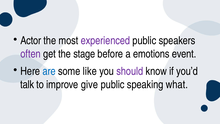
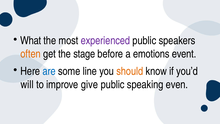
Actor: Actor -> What (31, 41)
often colour: purple -> orange (31, 54)
like: like -> line (90, 71)
should colour: purple -> orange (130, 71)
talk: talk -> will (27, 84)
what: what -> even (177, 84)
